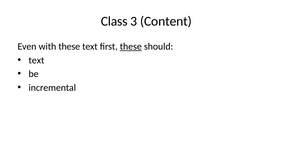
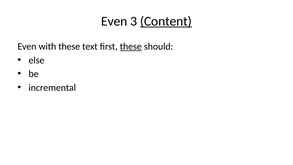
Class: Class -> Even (114, 21)
Content underline: none -> present (166, 21)
text: text -> else (36, 60)
